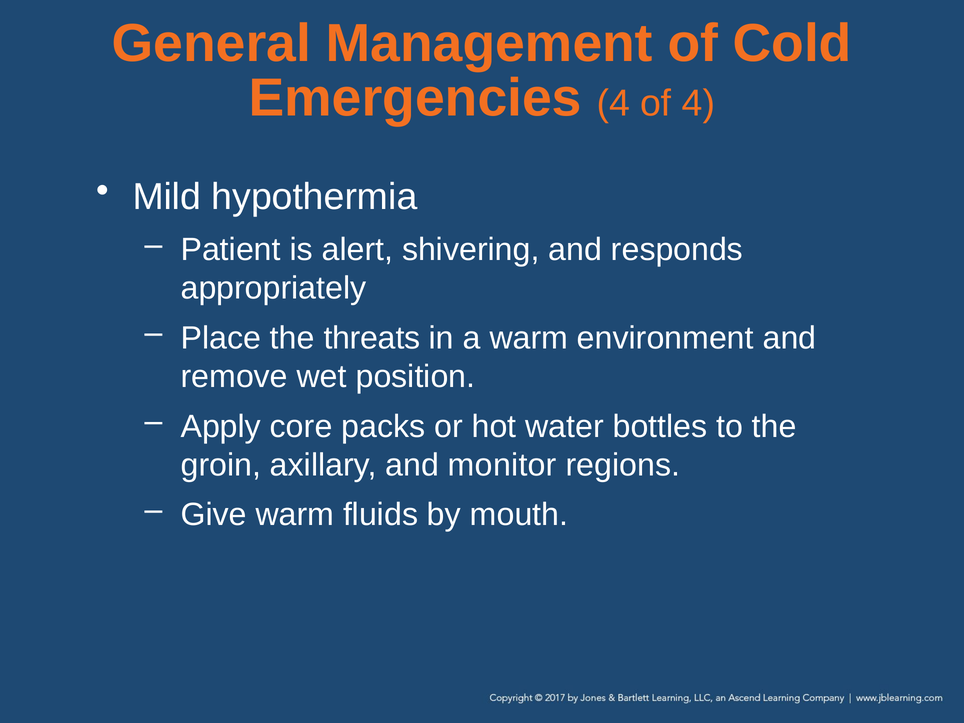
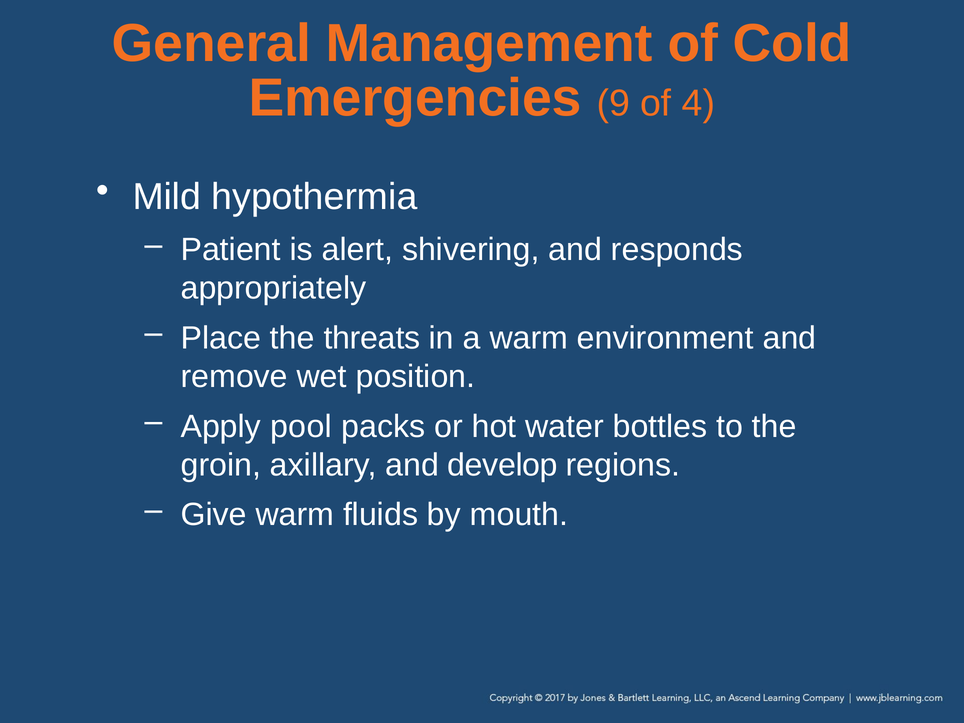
Emergencies 4: 4 -> 9 (613, 104)
core: core -> pool (301, 426)
monitor: monitor -> develop (503, 465)
